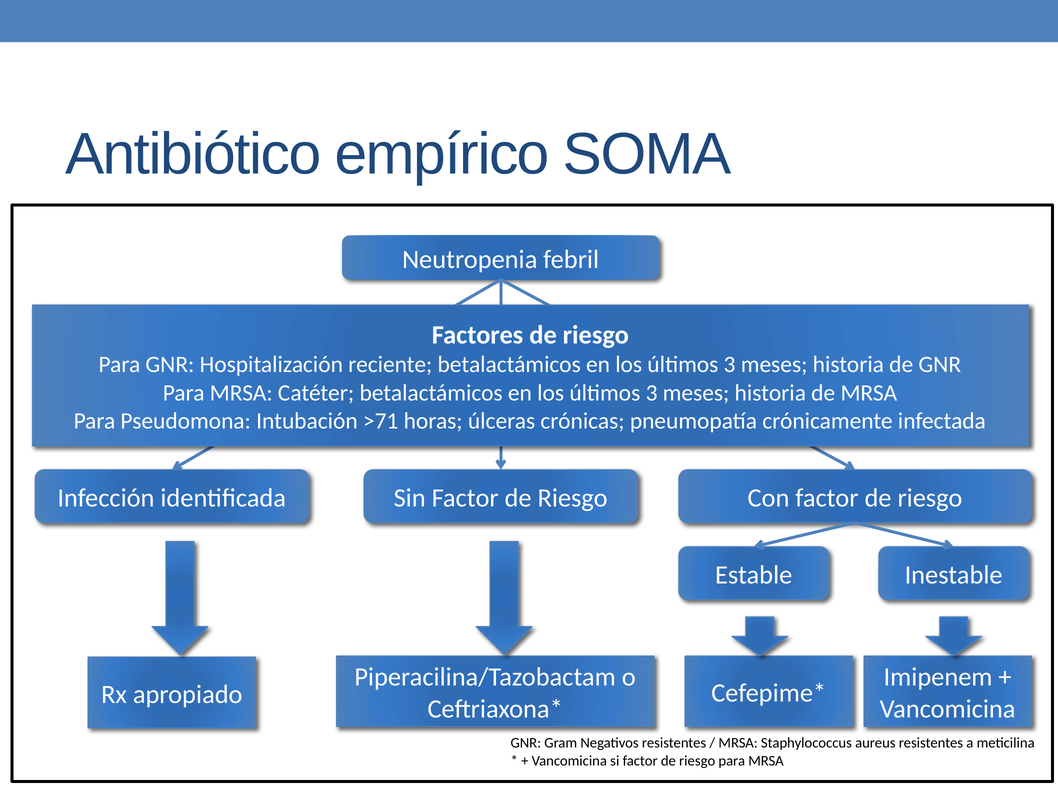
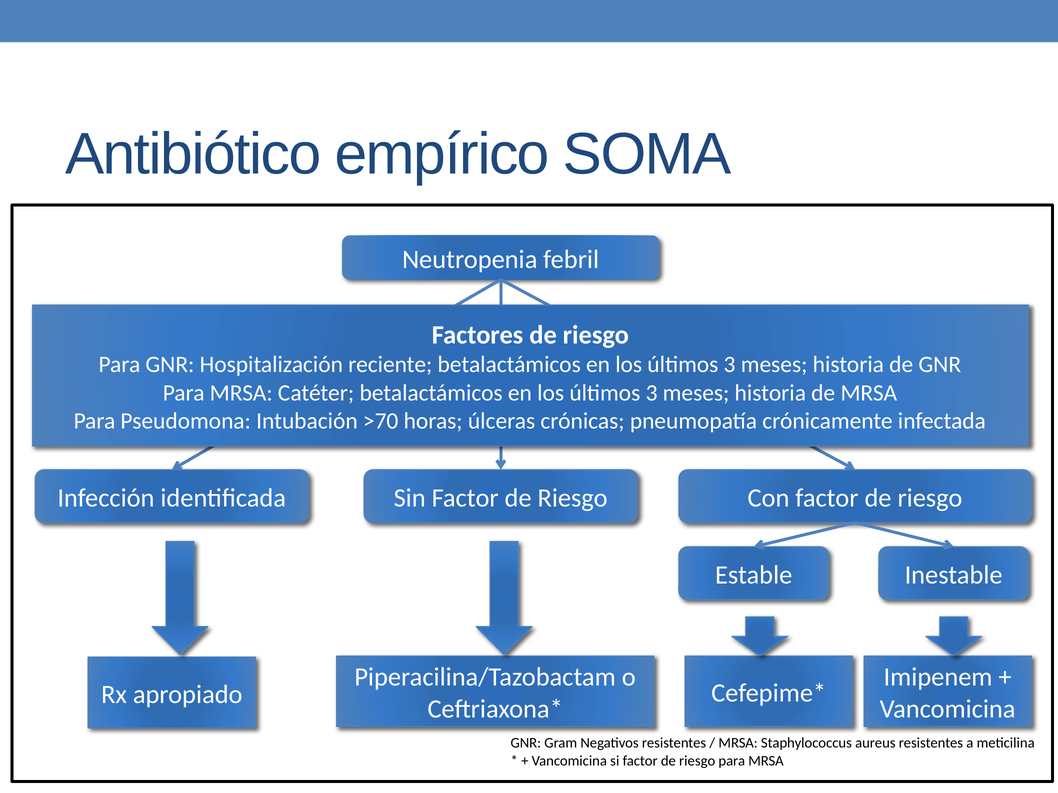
>71: >71 -> >70 (381, 421)
